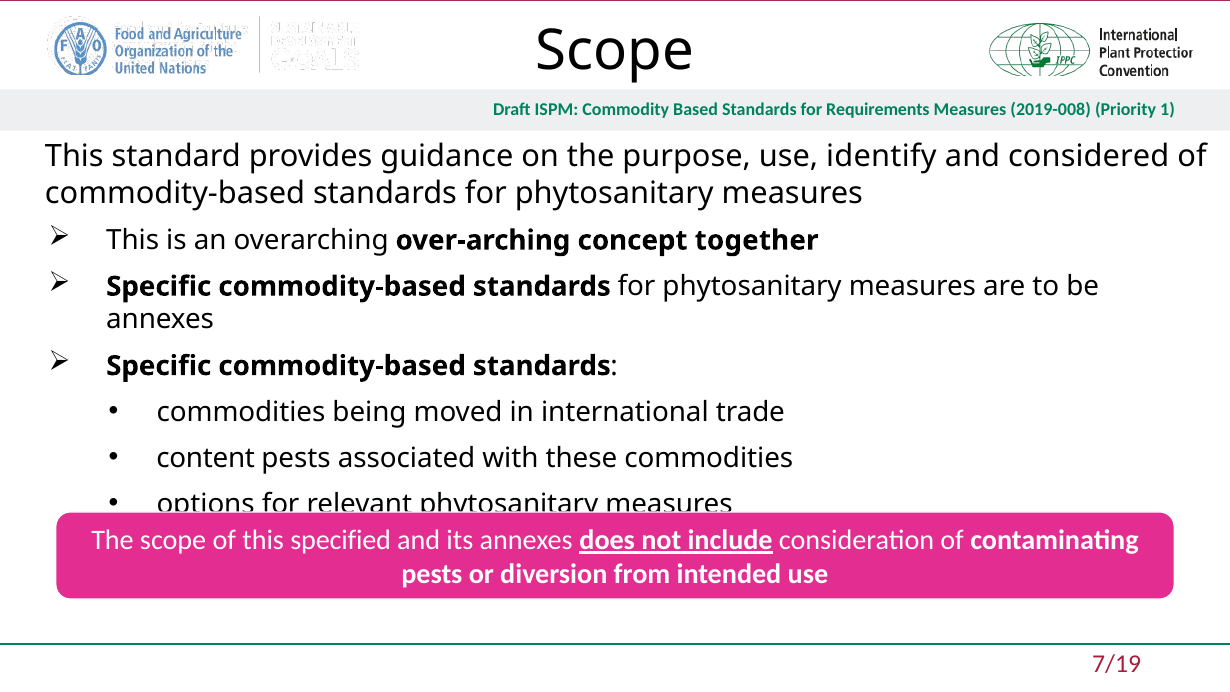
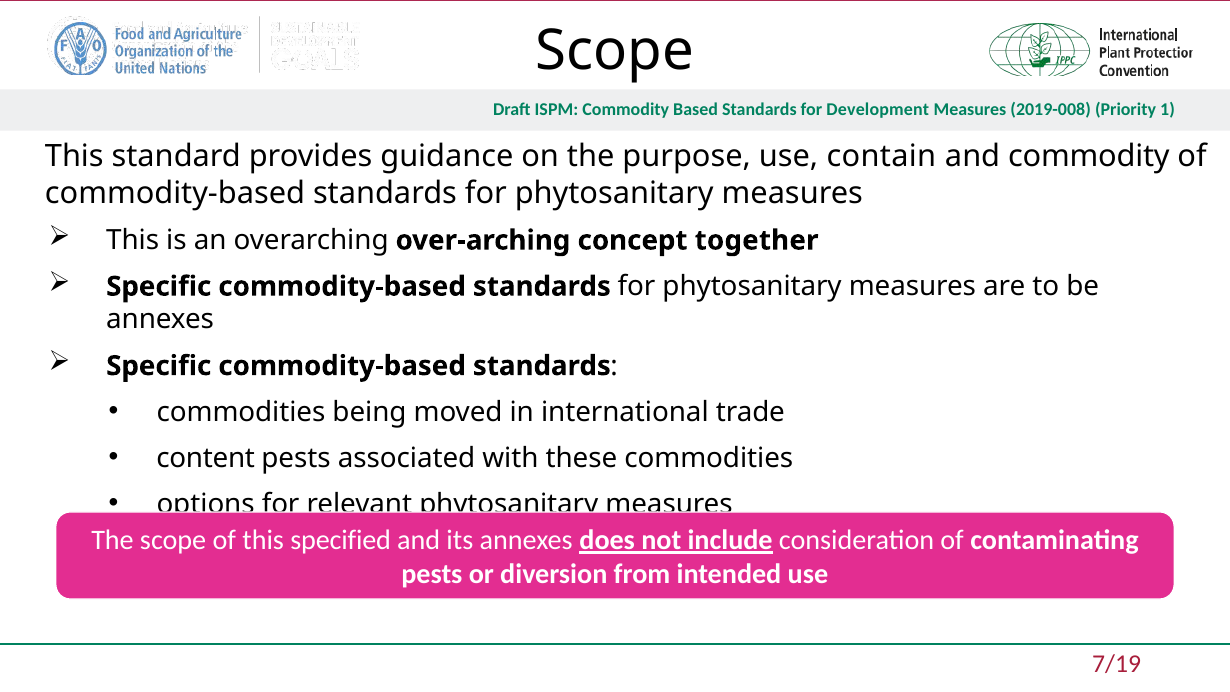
Requirements: Requirements -> Development (878, 110)
identify: identify -> contain (881, 156)
and considered: considered -> commodity (1089, 156)
